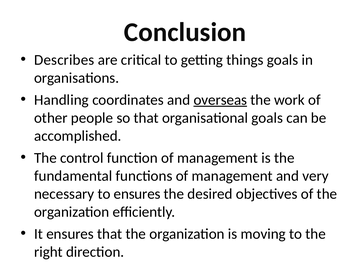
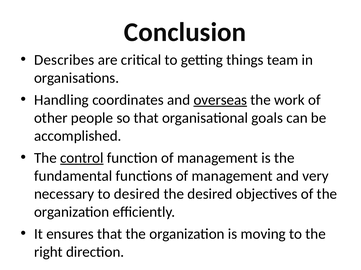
things goals: goals -> team (283, 60)
control underline: none -> present (82, 158)
to ensures: ensures -> desired (137, 194)
